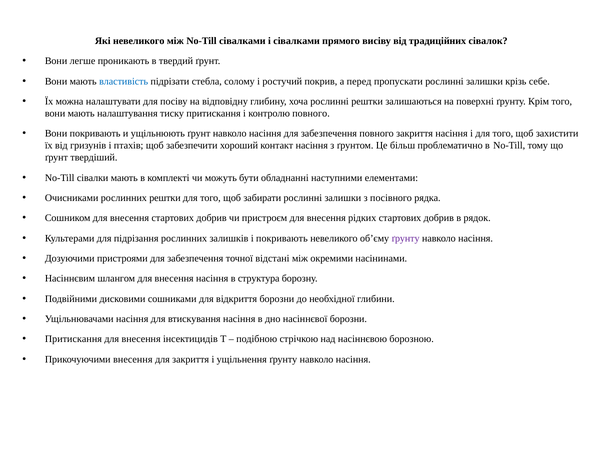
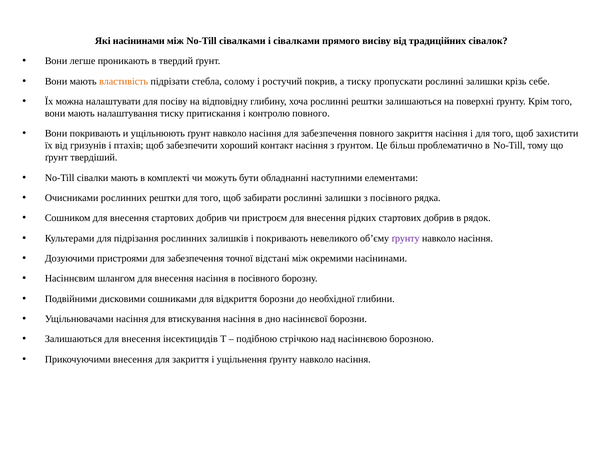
Які невеликого: невеликого -> насінинами (139, 41)
властивість colour: blue -> orange (124, 81)
а перед: перед -> тиску (359, 81)
в структура: структура -> посівного (259, 279)
Притискання: Притискання -> Залишаються (73, 339)
